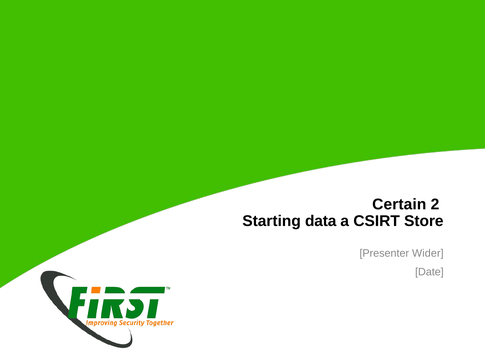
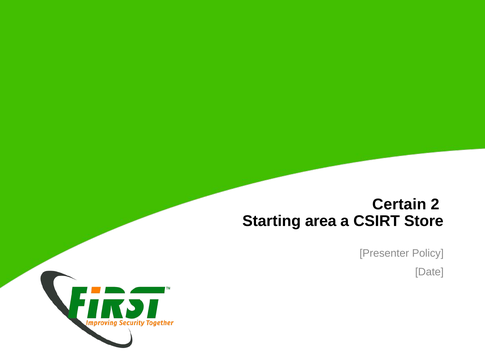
data: data -> area (321, 221)
Wider: Wider -> Policy (428, 253)
